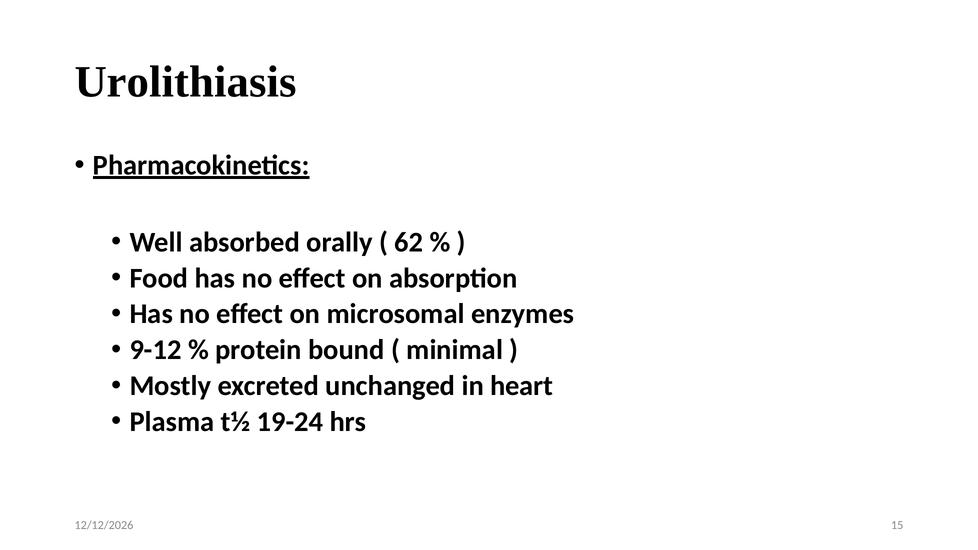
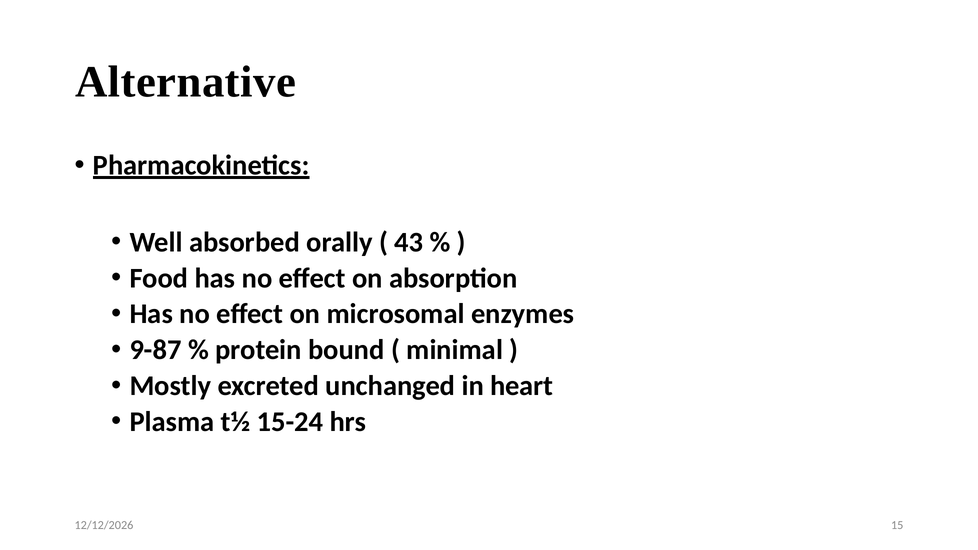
Urolithiasis: Urolithiasis -> Alternative (186, 82)
62: 62 -> 43 (409, 242)
9-12: 9-12 -> 9-87 (156, 350)
19-24: 19-24 -> 15-24 (290, 422)
